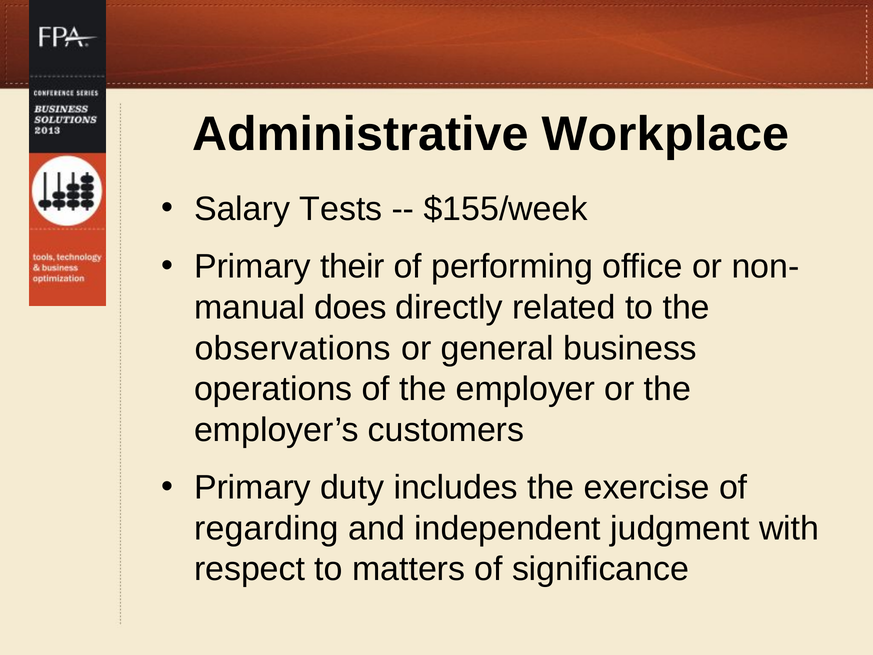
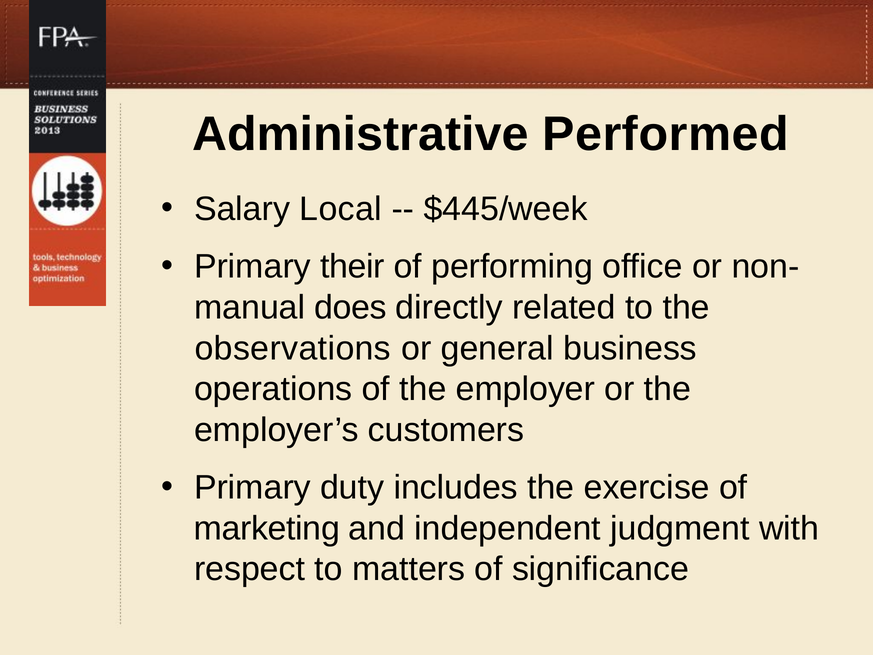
Workplace: Workplace -> Performed (666, 134)
Tests: Tests -> Local (341, 209)
$155/week: $155/week -> $445/week (506, 209)
regarding: regarding -> marketing (267, 528)
